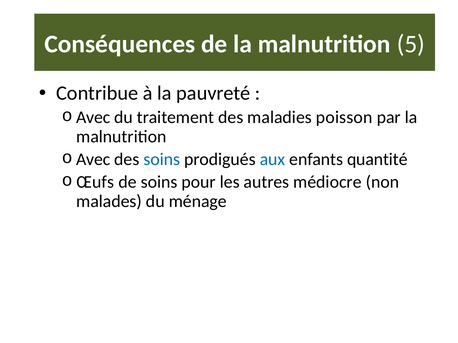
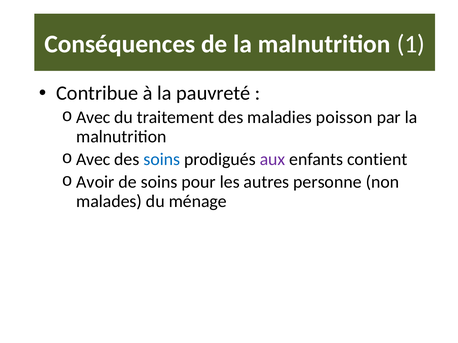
5: 5 -> 1 (411, 44)
aux colour: blue -> purple (272, 160)
quantité: quantité -> contient (377, 160)
Œufs: Œufs -> Avoir (95, 182)
médiocre: médiocre -> personne (327, 182)
